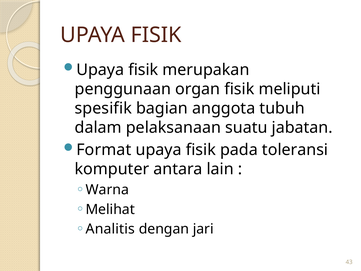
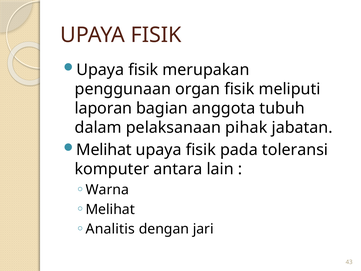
spesifik: spesifik -> laporan (103, 108)
suatu: suatu -> pihak (246, 127)
Format: Format -> Melihat (104, 150)
